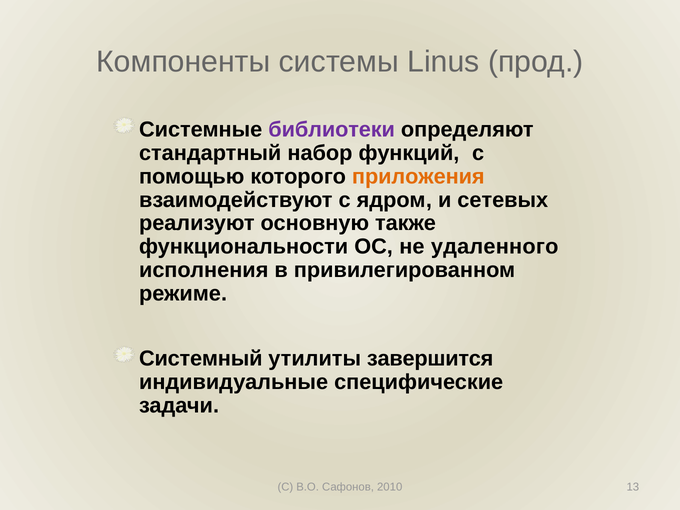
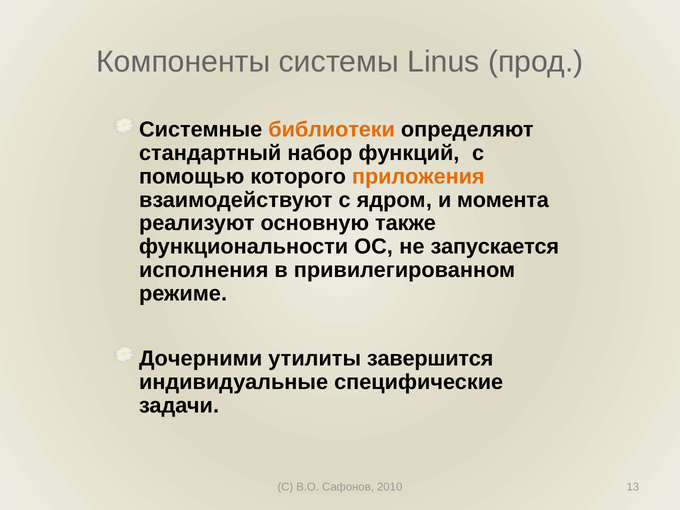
библиотеки colour: purple -> orange (332, 130)
сетевых: сетевых -> момента (503, 200)
удаленного: удаленного -> запускается (495, 247)
Системный: Системный -> Дочерними (201, 358)
